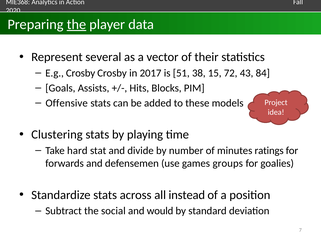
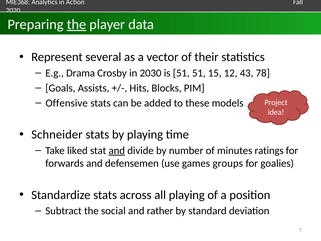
E.g Crosby: Crosby -> Drama (81, 73)
2017: 2017 -> 2030 (151, 73)
51 38: 38 -> 51 (199, 73)
72: 72 -> 12 (231, 73)
84: 84 -> 78 (263, 73)
Clustering: Clustering -> Schneider (57, 134)
hard: hard -> liked (77, 150)
and underline: none -> present (117, 150)
all instead: instead -> playing (187, 195)
would: would -> rather (160, 211)
